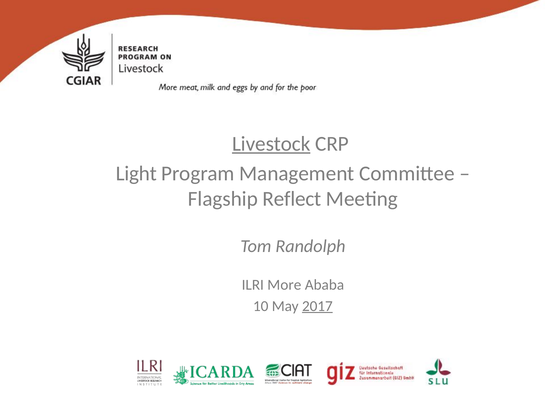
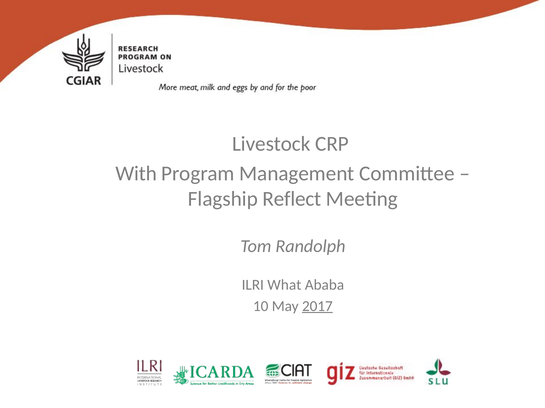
Livestock underline: present -> none (271, 144)
Light: Light -> With (136, 174)
More: More -> What (284, 285)
